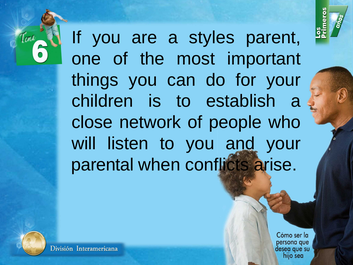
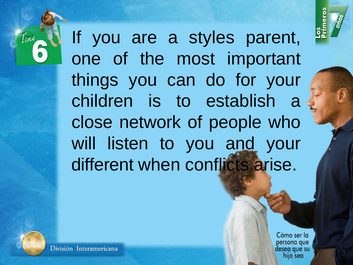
parental: parental -> different (103, 165)
